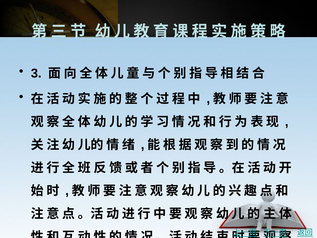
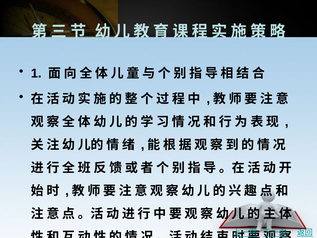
3: 3 -> 1 (36, 73)
